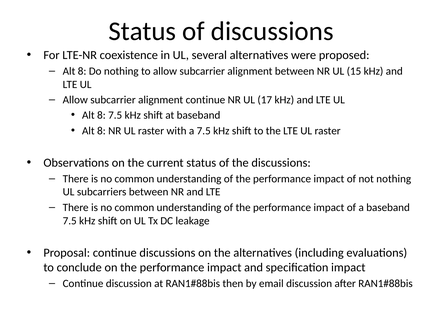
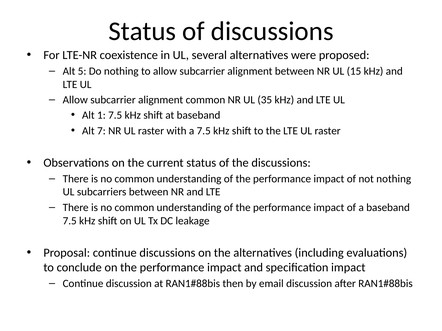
8: 8 -> 5 (82, 71)
alignment continue: continue -> common (205, 100)
17: 17 -> 35 (265, 100)
8: 8 -> 1 (101, 115)
8: 8 -> 7 (101, 131)
